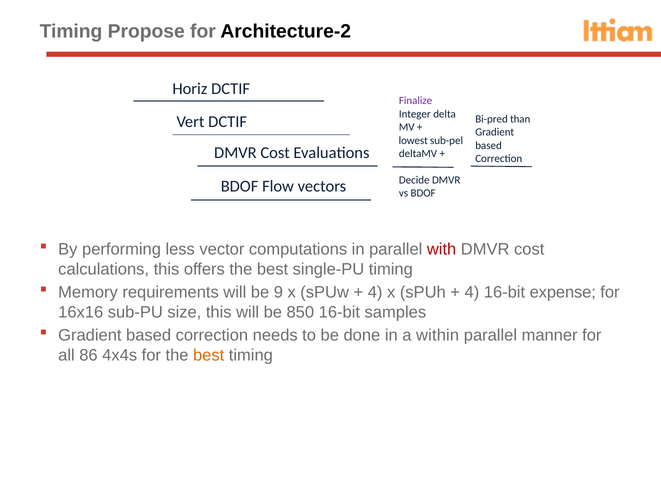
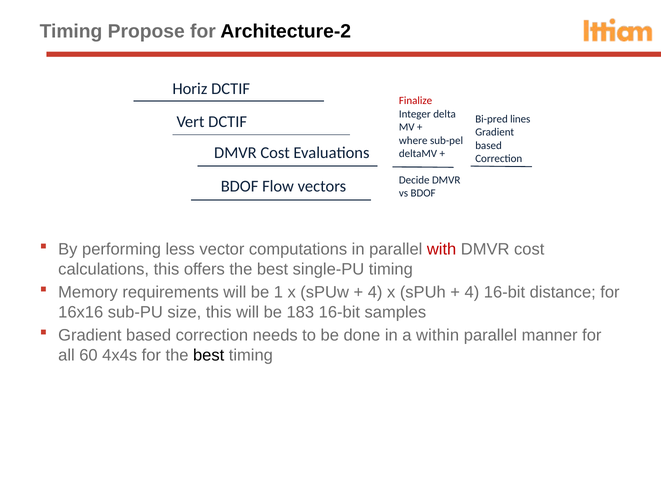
Finalize colour: purple -> red (416, 101)
than: than -> lines (520, 119)
lowest: lowest -> where (413, 140)
9: 9 -> 1 (278, 292)
expense: expense -> distance (563, 292)
850: 850 -> 183 (300, 312)
86: 86 -> 60 (88, 355)
best colour: orange -> black (209, 355)
